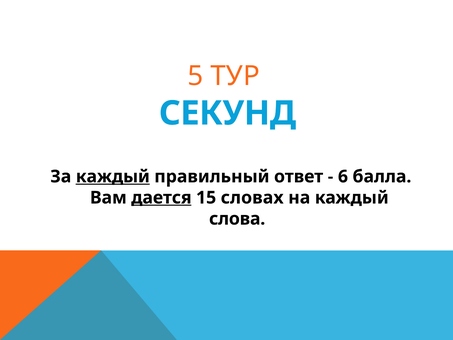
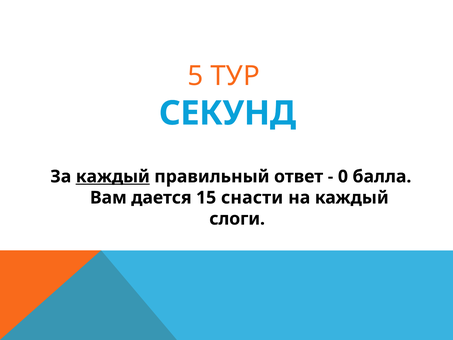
6: 6 -> 0 (343, 176)
дается underline: present -> none (161, 198)
словах: словах -> снасти (252, 198)
слова: слова -> слоги (237, 219)
